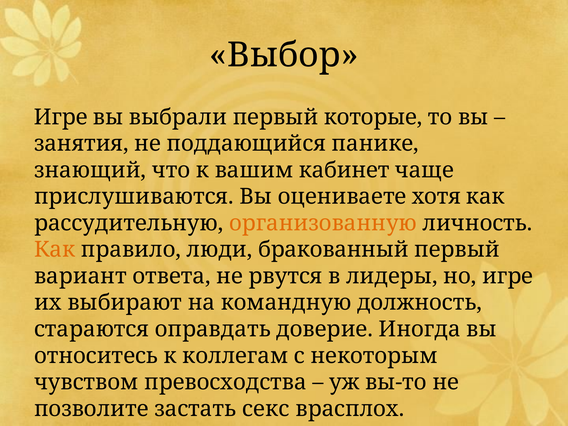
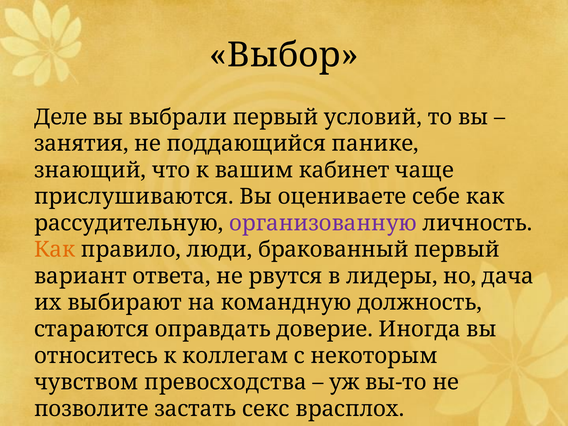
Игре: Игре -> Деле (61, 117)
которые: которые -> условий (373, 117)
хотя: хотя -> себе (436, 197)
организованную colour: orange -> purple (323, 223)
но игре: игре -> дача (508, 276)
